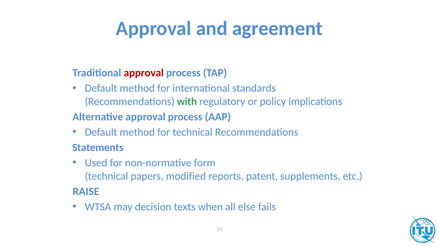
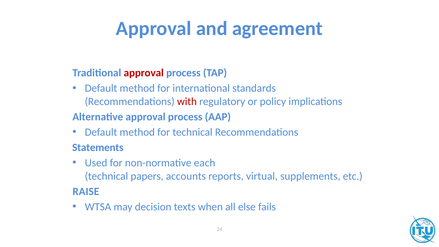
with colour: green -> red (187, 101)
form: form -> each (205, 163)
modified: modified -> accounts (186, 176)
patent: patent -> virtual (262, 176)
